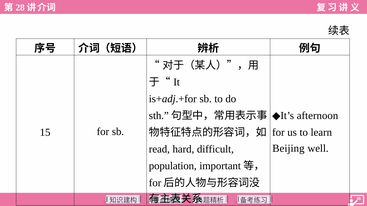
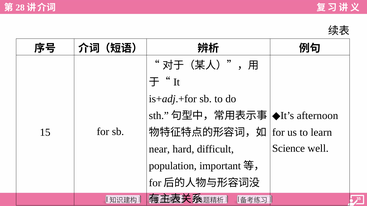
Beijing: Beijing -> Science (289, 149)
read: read -> near (159, 149)
